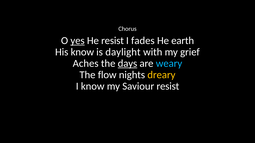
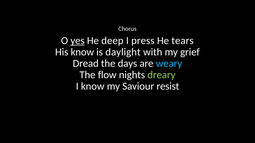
He resist: resist -> deep (112, 41)
fades: fades -> press (143, 41)
earth: earth -> tears (183, 41)
Aches: Aches -> Dread (86, 64)
days underline: present -> none (127, 64)
dreary colour: yellow -> light green (161, 75)
